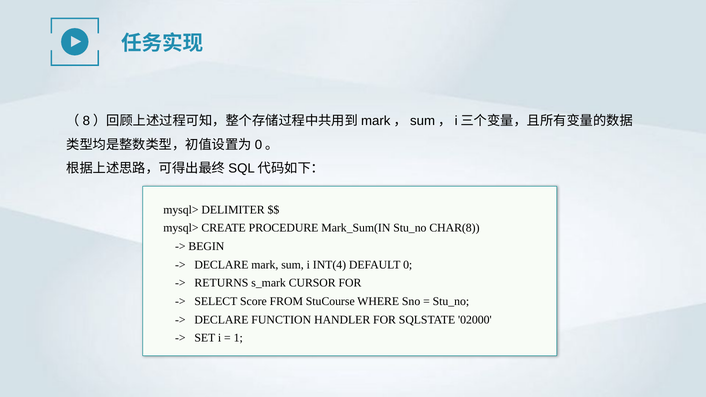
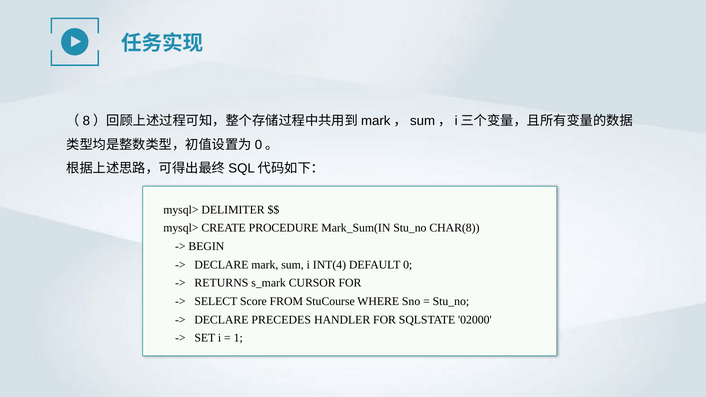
FUNCTION: FUNCTION -> PRECEDES (281, 320)
